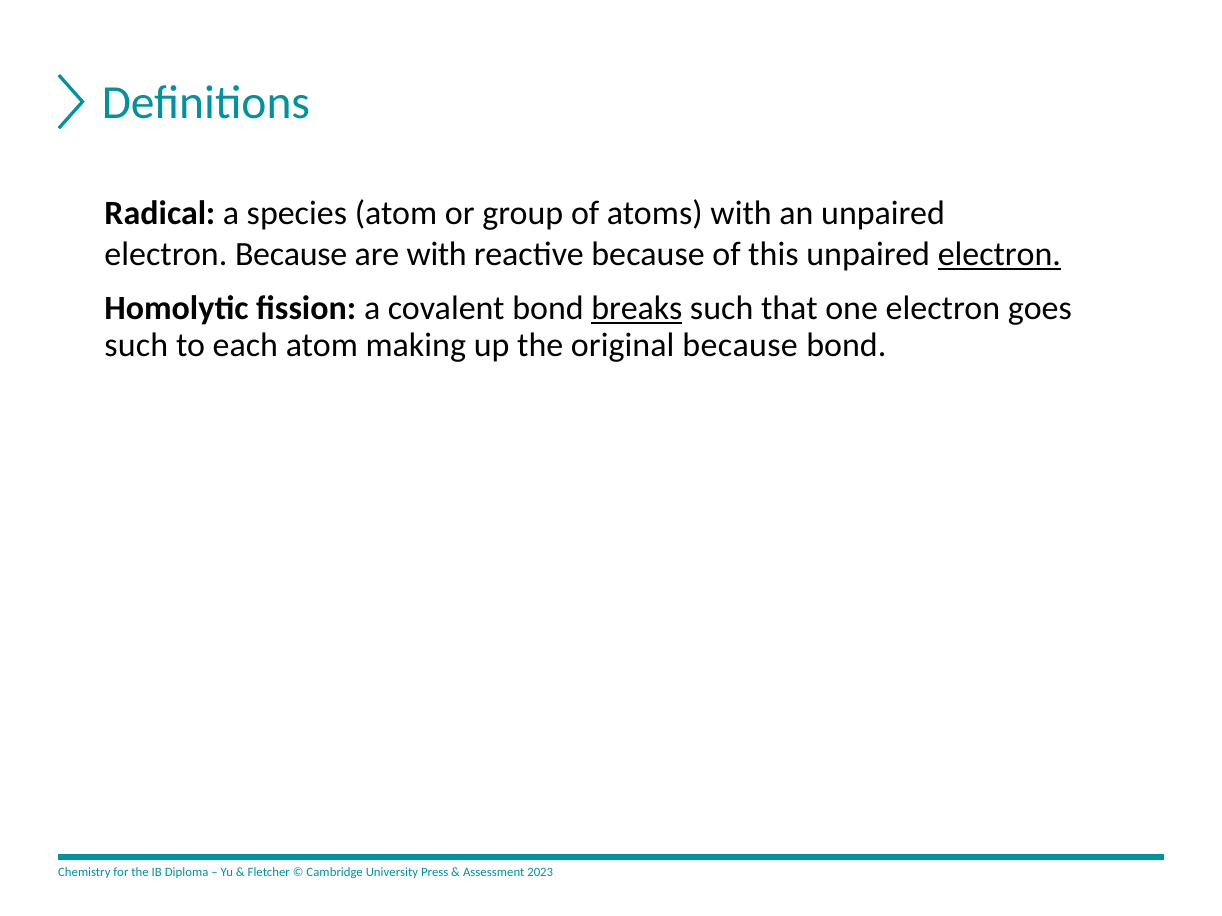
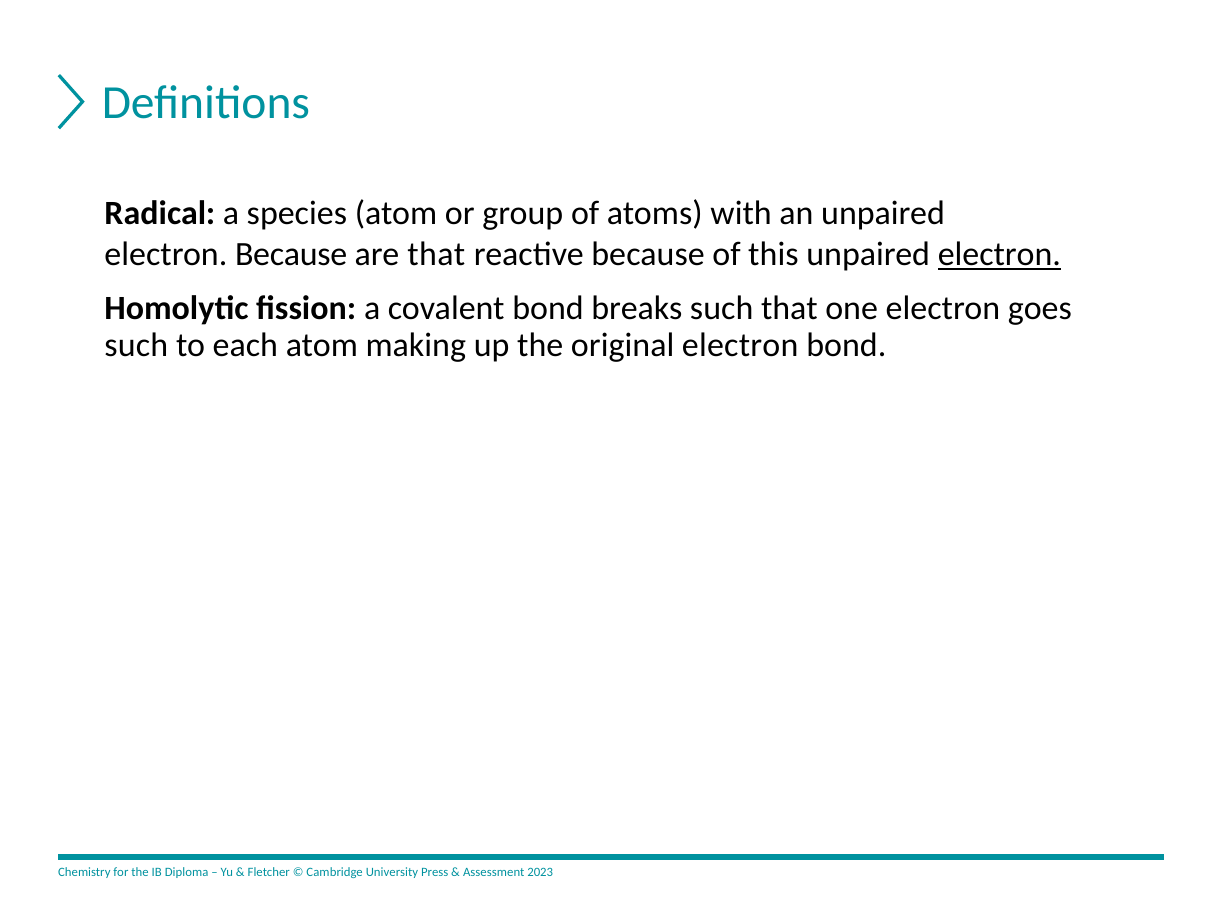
are with: with -> that (436, 254)
breaks underline: present -> none (637, 308)
original because: because -> electron (740, 345)
